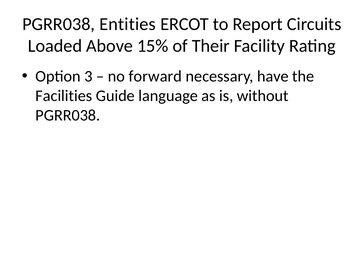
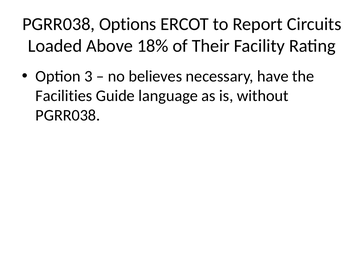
Entities: Entities -> Options (128, 24)
15%: 15% -> 18% (153, 46)
forward: forward -> believes (155, 76)
